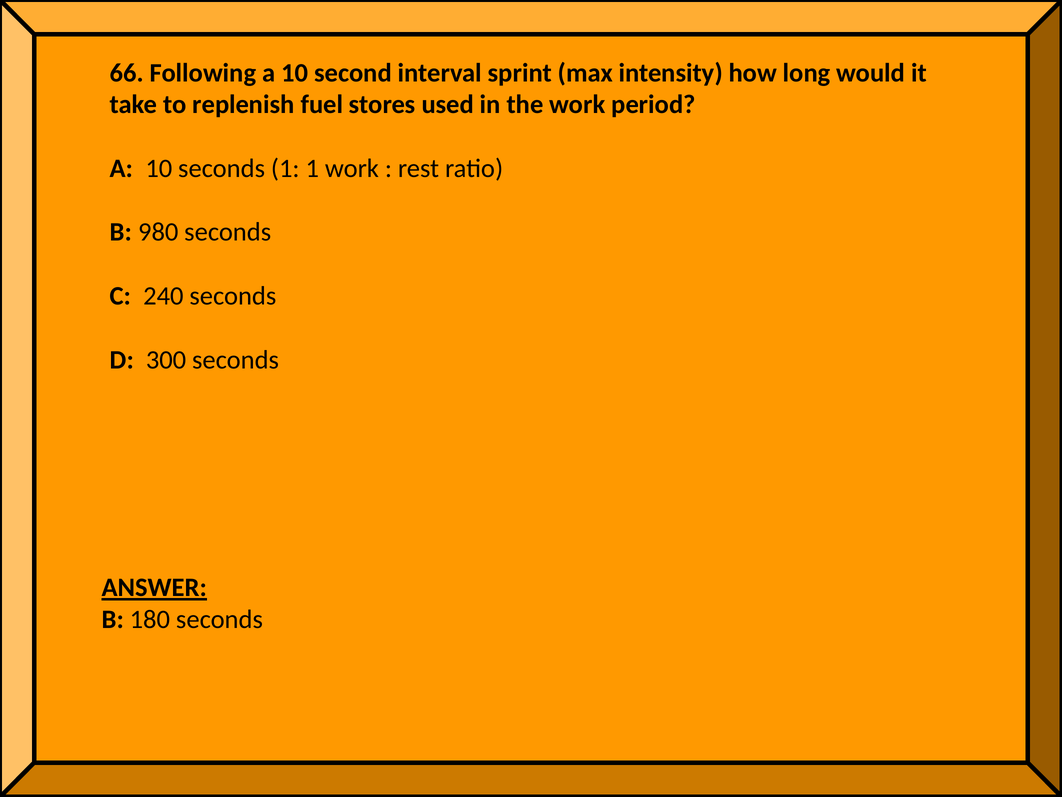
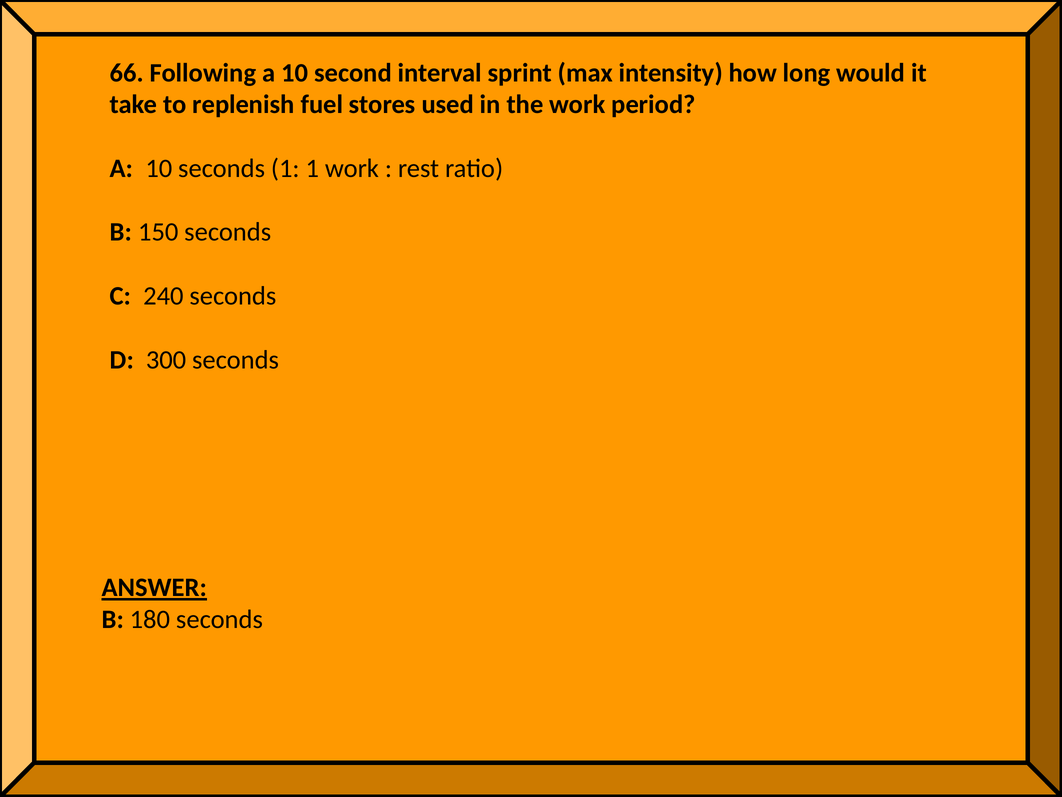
980: 980 -> 150 (158, 232)
